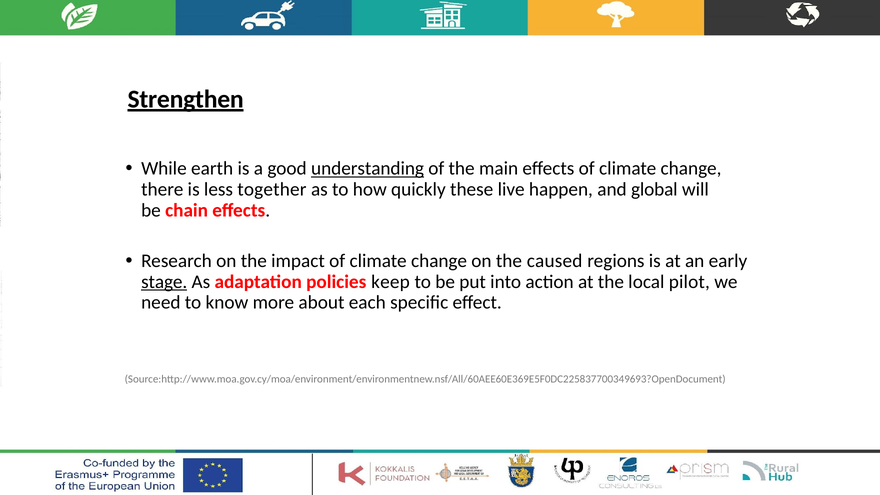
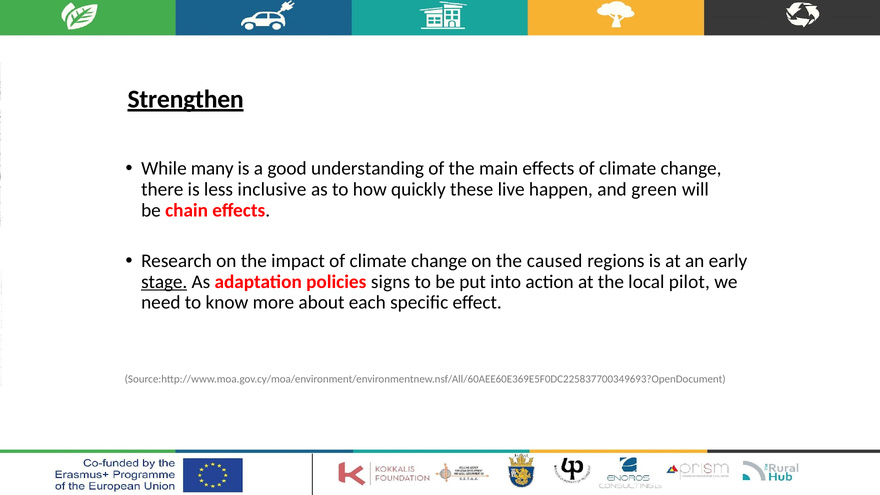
earth: earth -> many (212, 169)
understanding underline: present -> none (368, 169)
together: together -> inclusive (272, 189)
global: global -> green (654, 189)
keep: keep -> signs (391, 282)
